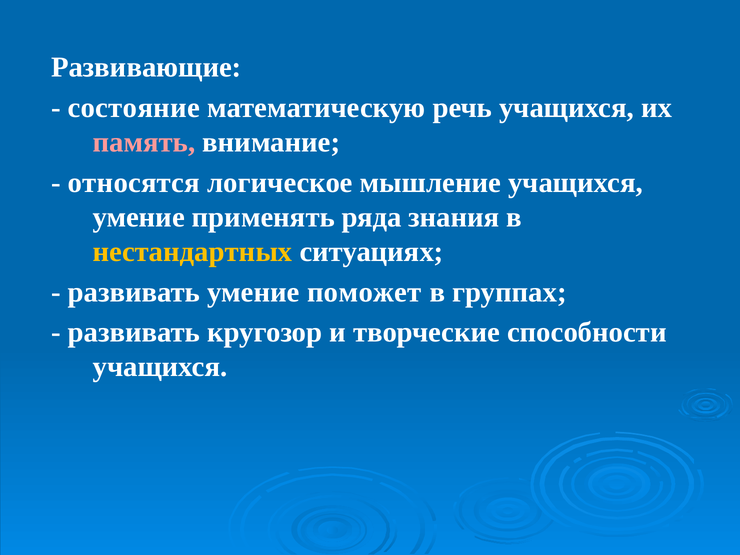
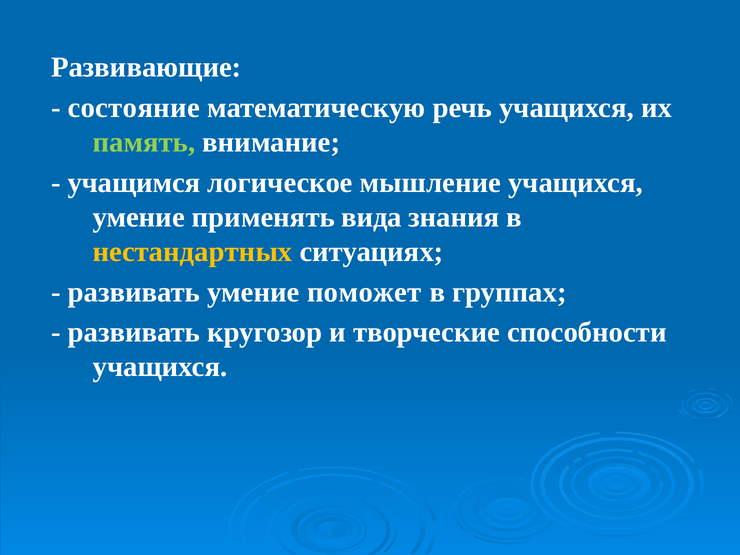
память colour: pink -> light green (144, 142)
относятся: относятся -> учащимся (134, 183)
ряда: ряда -> вида (372, 217)
